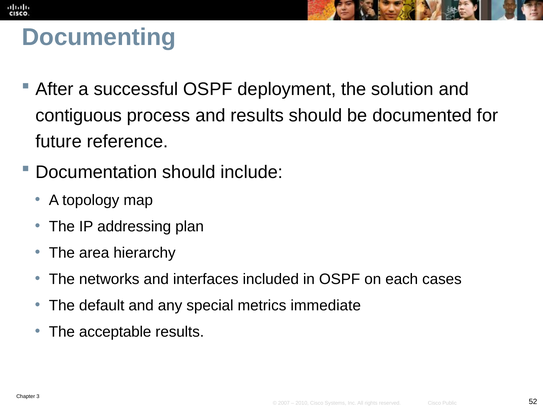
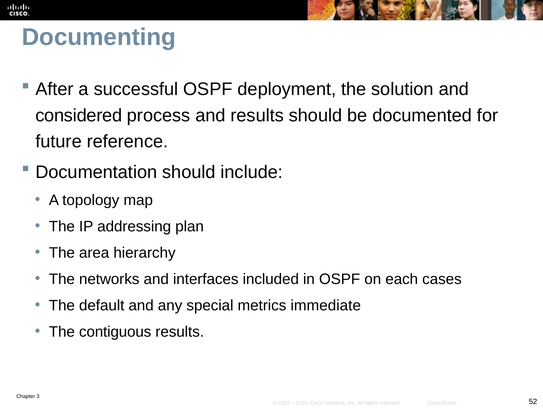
contiguous: contiguous -> considered (79, 115)
acceptable: acceptable -> contiguous (115, 331)
